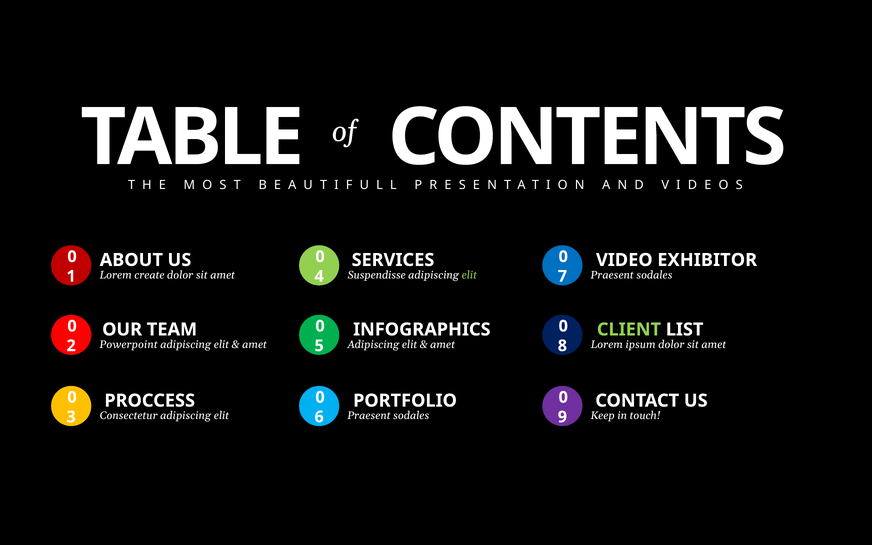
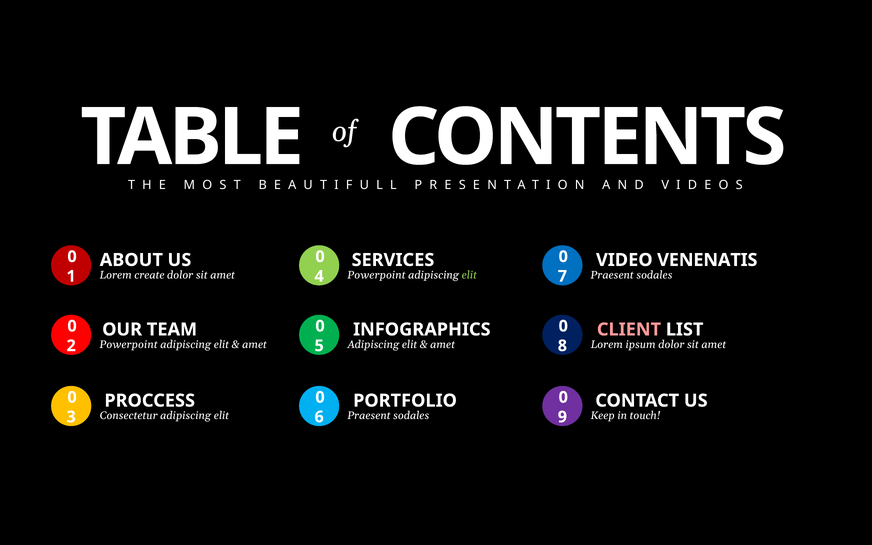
EXHIBITOR: EXHIBITOR -> VENENATIS (707, 260)
Suspendisse: Suspendisse -> Powerpoint (377, 275)
CLIENT colour: light green -> pink (629, 329)
